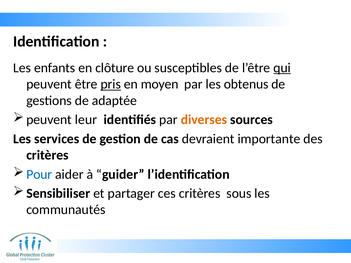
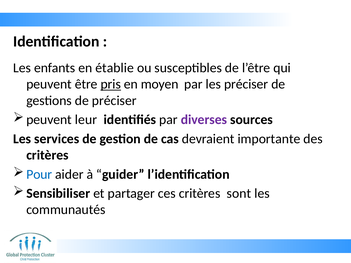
clôture: clôture -> établie (115, 68)
qui underline: present -> none (282, 68)
les obtenus: obtenus -> préciser (246, 84)
de adaptée: adaptée -> préciser (114, 101)
diverses colour: orange -> purple (204, 120)
sous: sous -> sont (239, 194)
